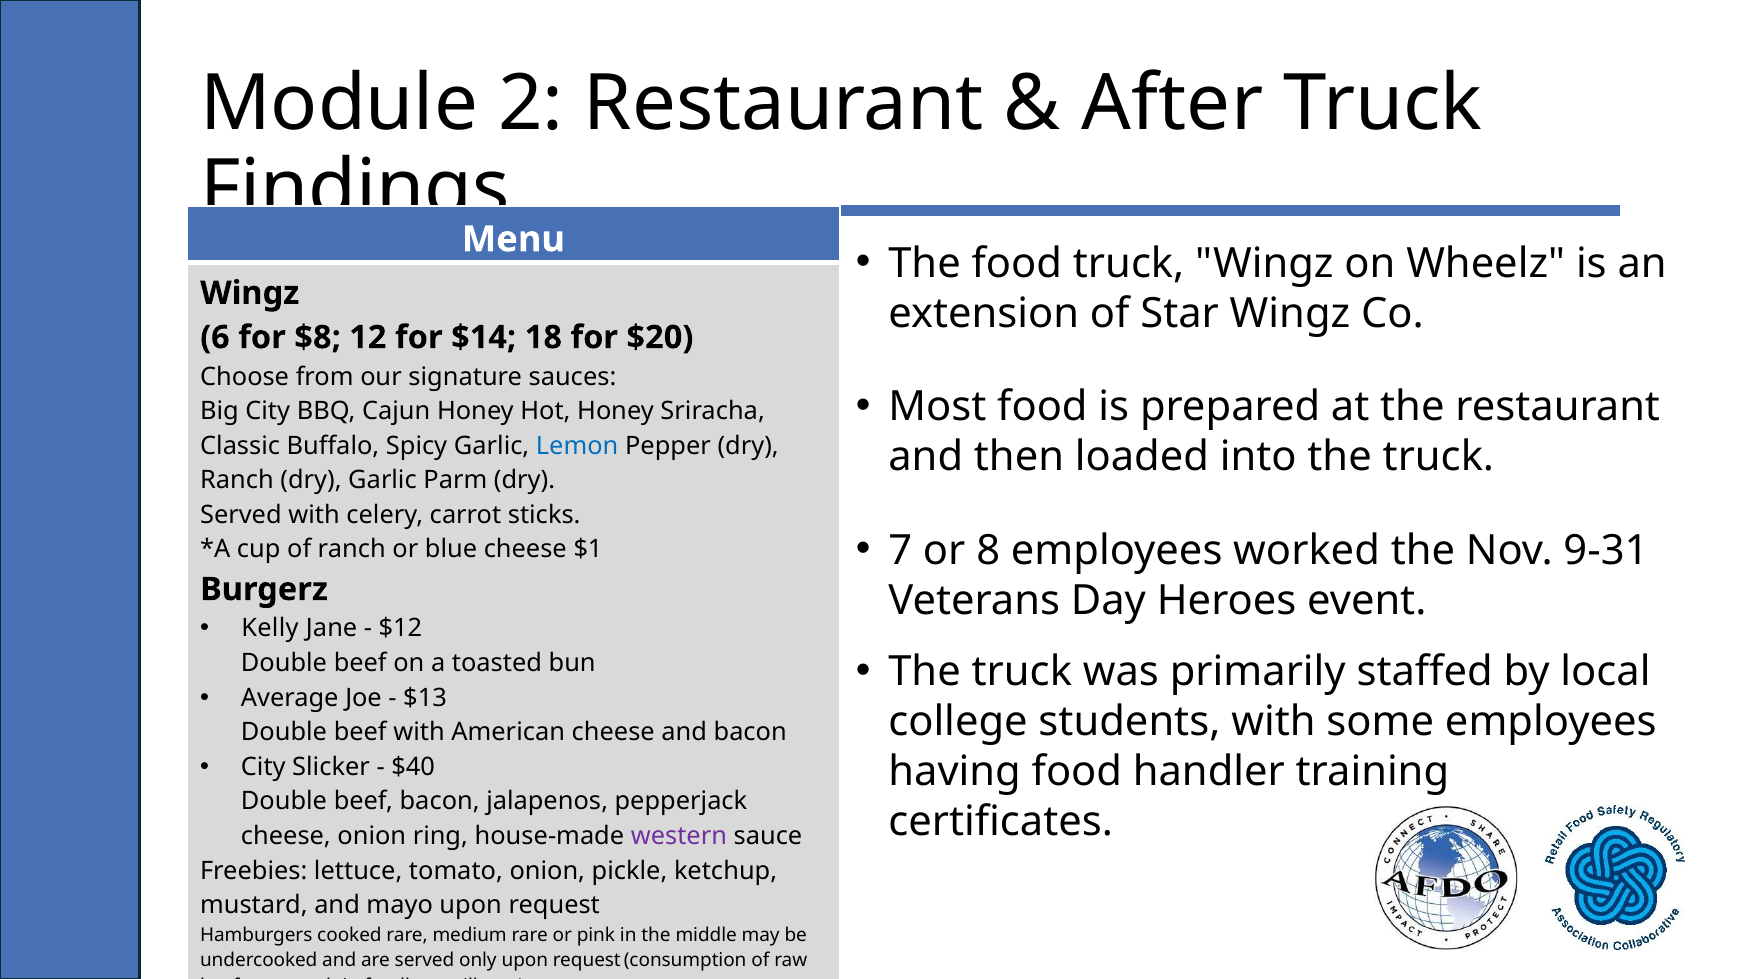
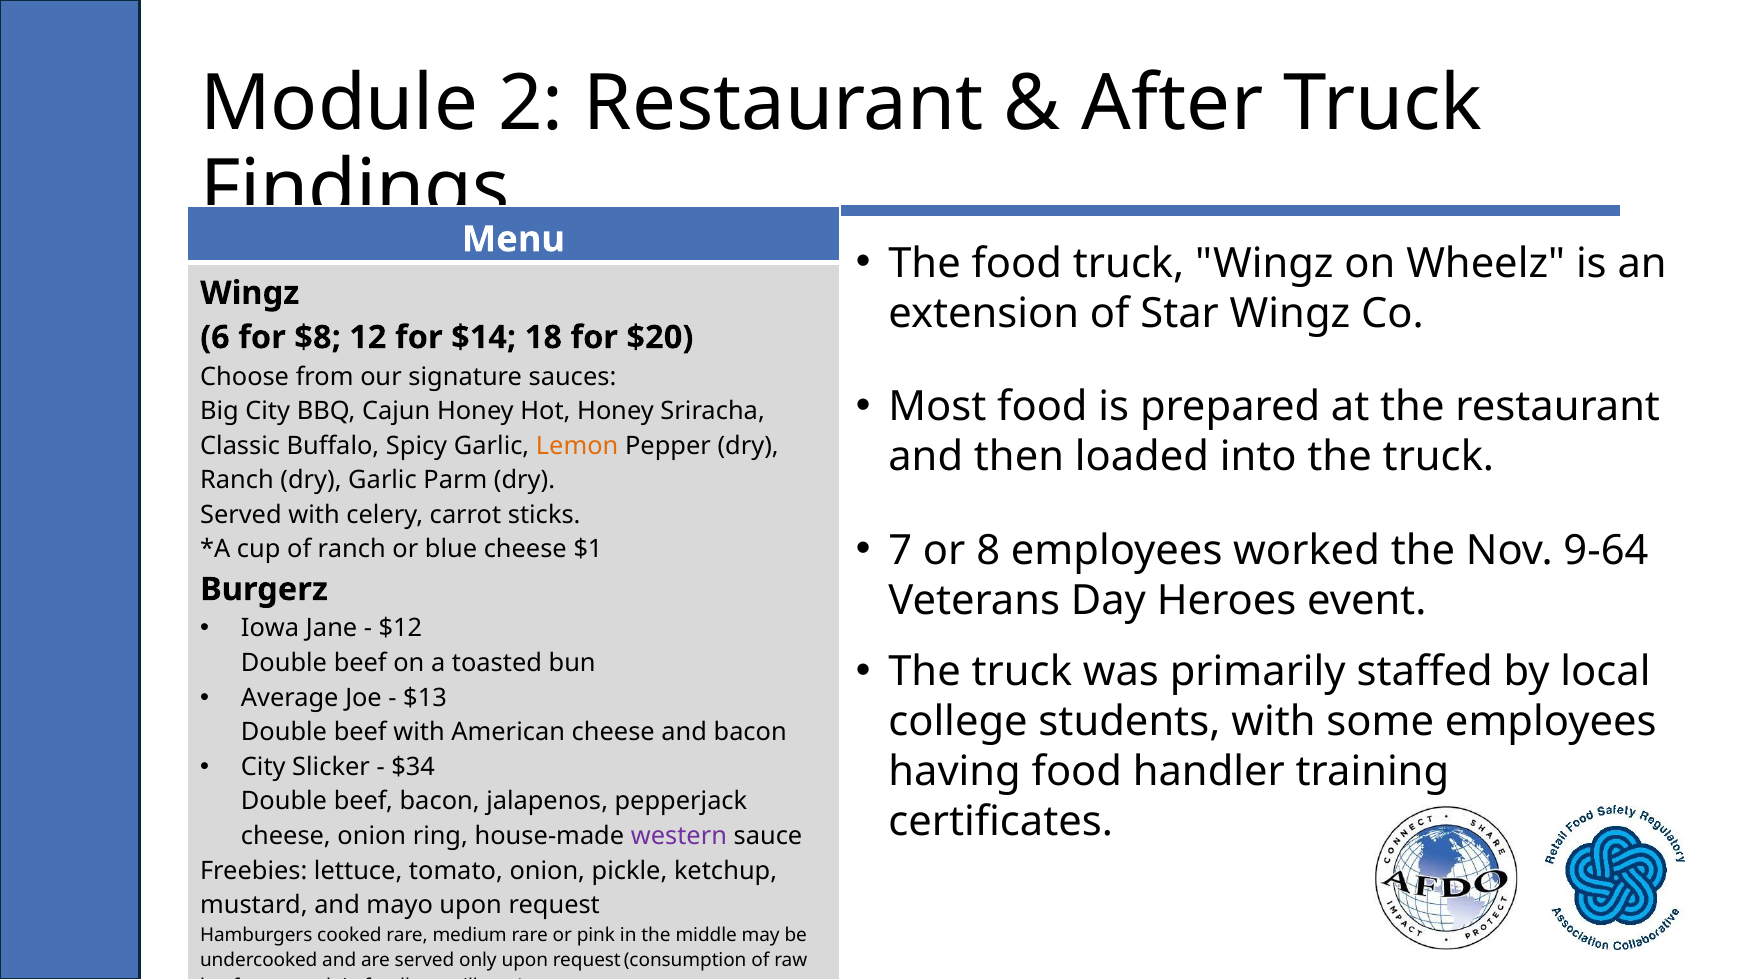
Lemon colour: blue -> orange (577, 446)
9-31: 9-31 -> 9-64 (1606, 550)
Kelly: Kelly -> Iowa (270, 628)
$40: $40 -> $34 (413, 767)
